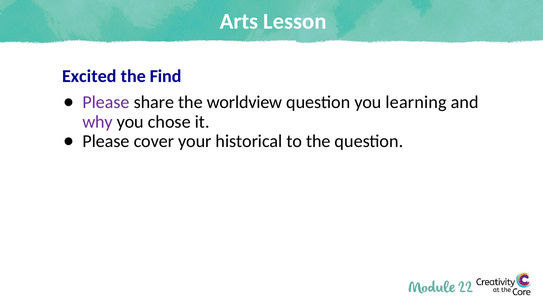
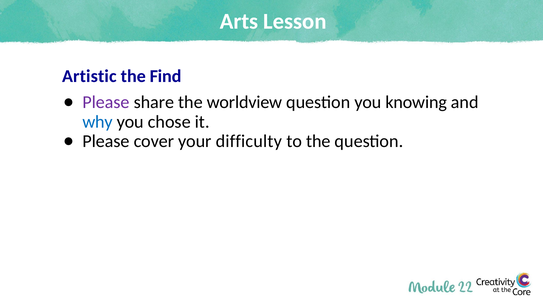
Excited: Excited -> Artistic (89, 76)
learning: learning -> knowing (416, 102)
why colour: purple -> blue (98, 122)
historical: historical -> difficulty (249, 142)
